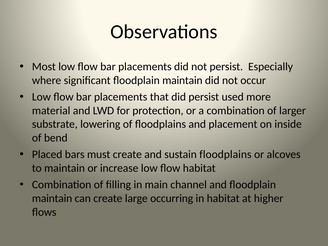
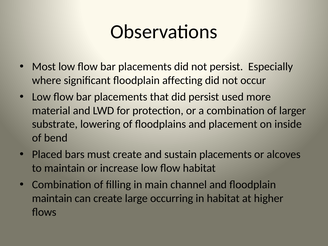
significant floodplain maintain: maintain -> affecting (182, 80)
sustain floodplains: floodplains -> placements (226, 154)
